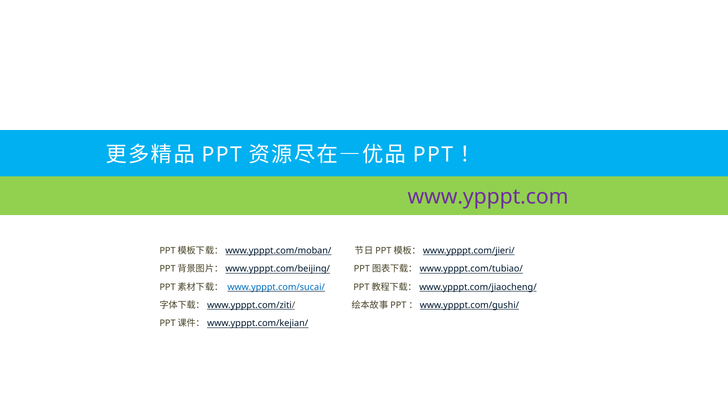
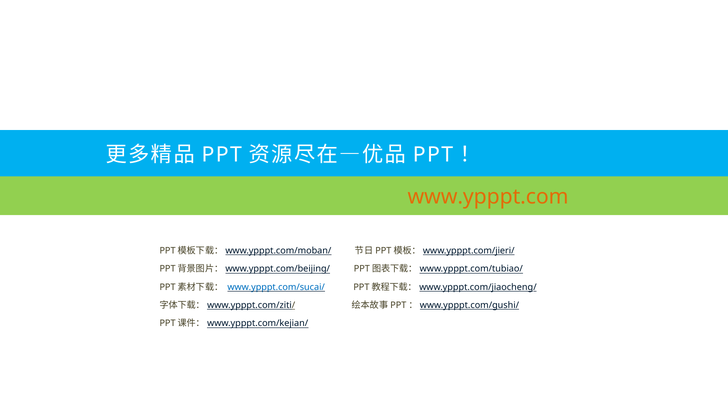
www.ypppt.com colour: purple -> orange (488, 197)
